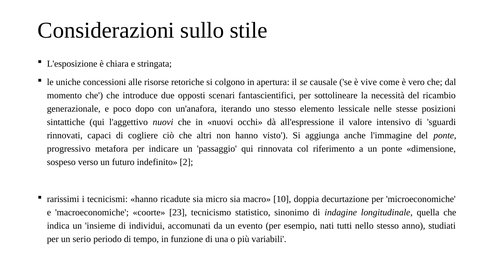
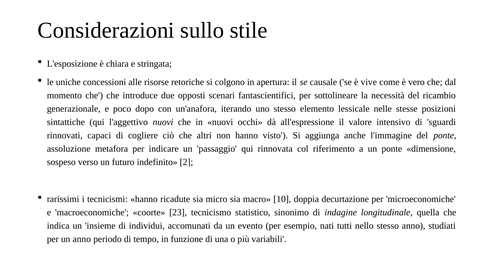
progressivo: progressivo -> assoluzione (69, 149)
un serio: serio -> anno (82, 239)
